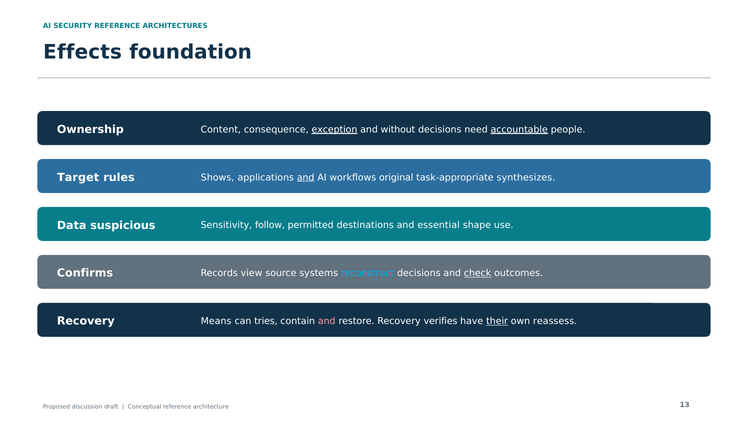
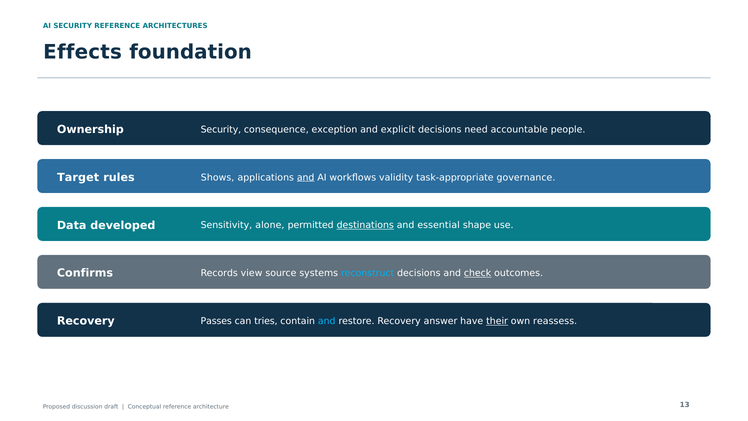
Ownership Content: Content -> Security (221, 129)
exception underline: present -> none (334, 129)
without: without -> explicit (398, 129)
accountable underline: present -> none (519, 129)
original: original -> validity (396, 177)
synthesizes: synthesizes -> governance (526, 177)
suspicious: suspicious -> developed (123, 225)
follow: follow -> alone (270, 225)
destinations underline: none -> present (365, 225)
Means: Means -> Passes (216, 321)
and colour: pink -> light blue (327, 321)
verifies: verifies -> answer (441, 321)
